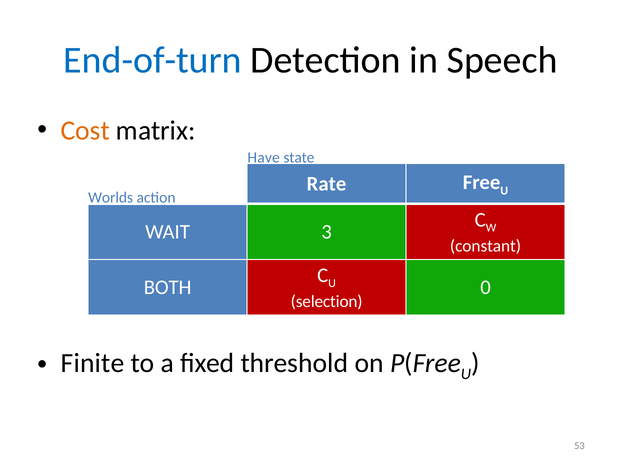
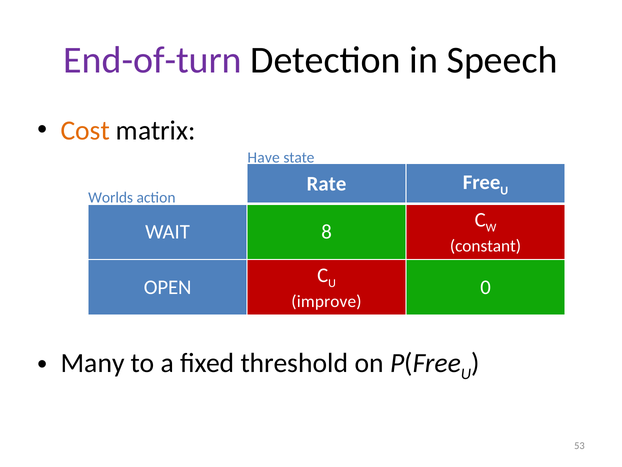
End-of-turn colour: blue -> purple (153, 60)
3: 3 -> 8 (327, 232)
BOTH: BOTH -> OPEN (168, 287)
selection: selection -> improve (326, 301)
Finite: Finite -> Many (93, 363)
